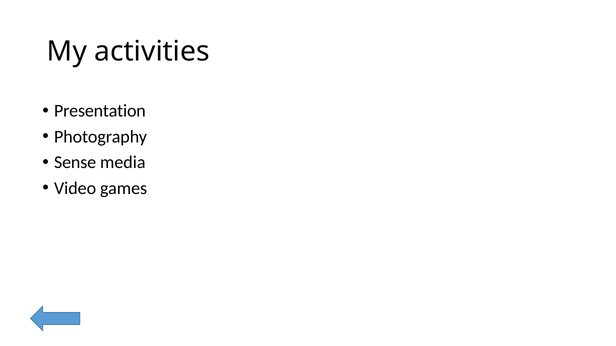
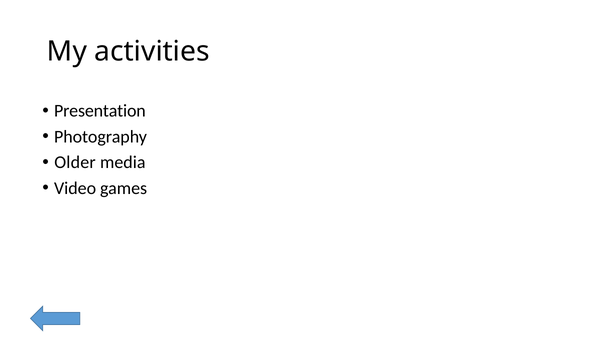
Sense: Sense -> Older (75, 163)
